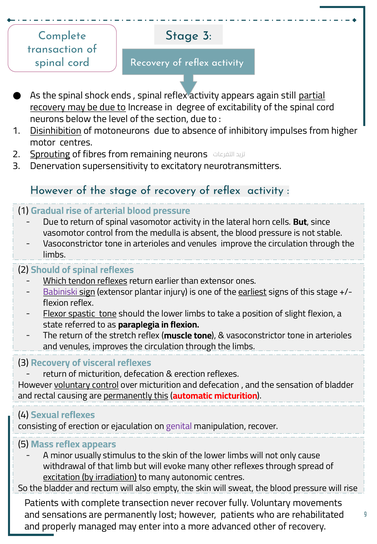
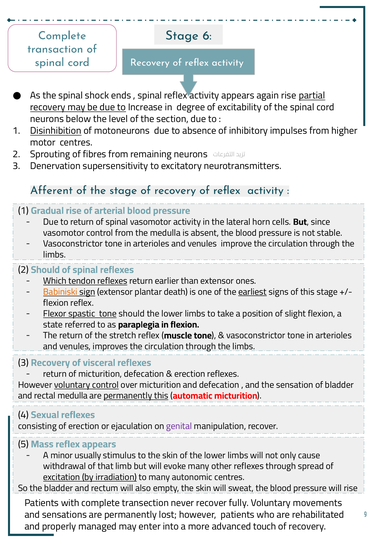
Stage 3: 3 -> 6 (207, 35)
again still: still -> rise (289, 96)
Sprouting underline: present -> none (50, 154)
However: However -> Afferent (51, 190)
Babiniski colour: purple -> orange (60, 292)
injury: injury -> death (176, 292)
rectal causing: causing -> medulla (73, 396)
advanced other: other -> touch (265, 527)
